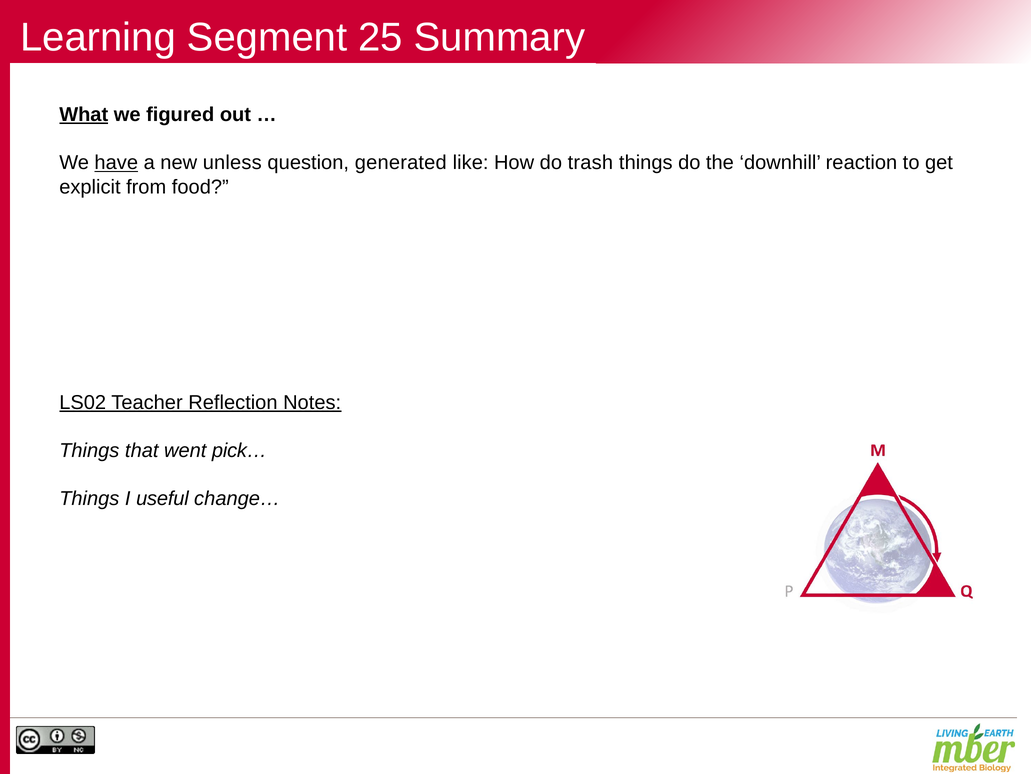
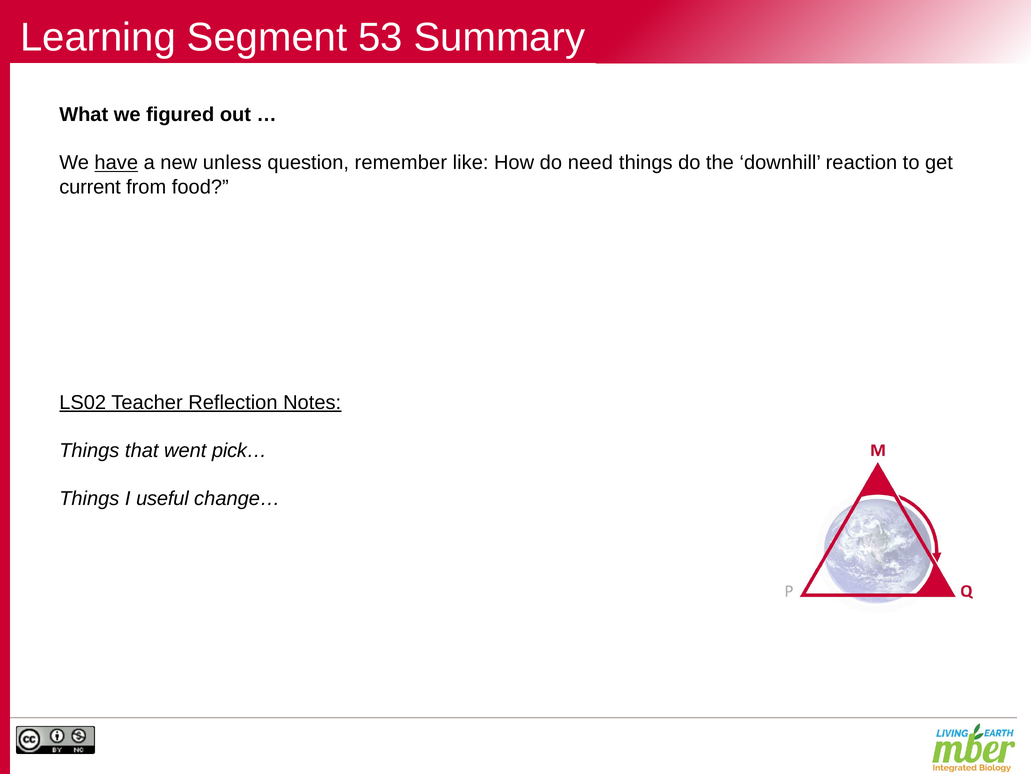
25: 25 -> 53 (380, 37)
What underline: present -> none (84, 115)
generated: generated -> remember (401, 163)
trash: trash -> need (590, 163)
explicit: explicit -> current (90, 187)
